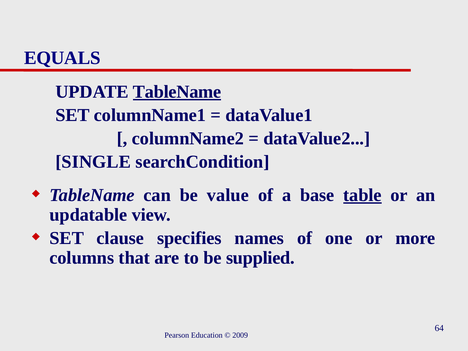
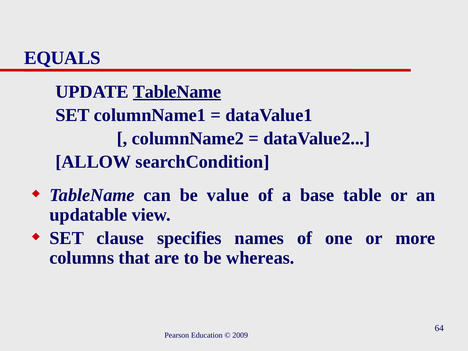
SINGLE: SINGLE -> ALLOW (93, 162)
table underline: present -> none (362, 195)
supplied: supplied -> whereas (260, 258)
